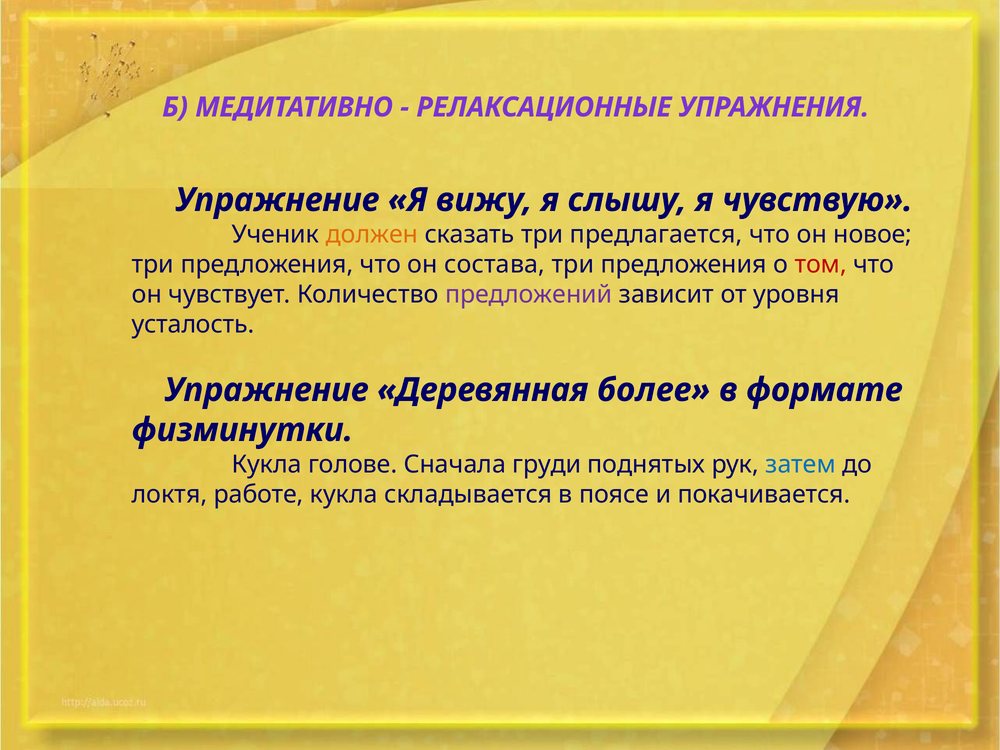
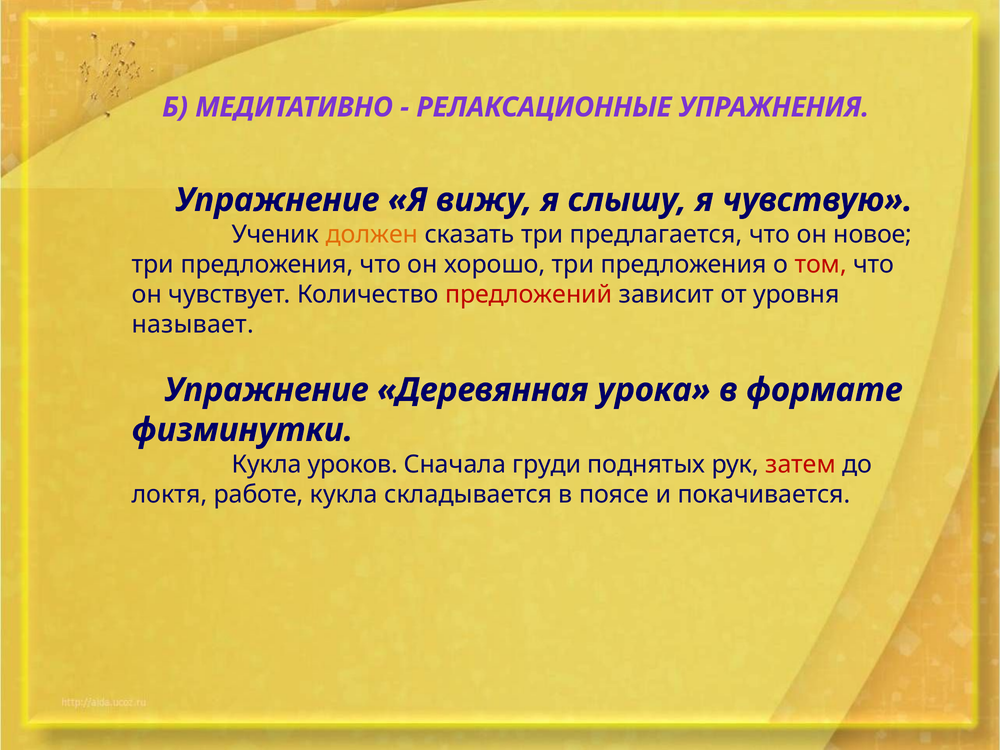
состава: состава -> хорошо (495, 264)
предложений colour: purple -> red (529, 294)
усталость: усталость -> называет (193, 324)
более: более -> урока (654, 390)
голове: голове -> уроков (353, 464)
затем colour: blue -> red (801, 464)
